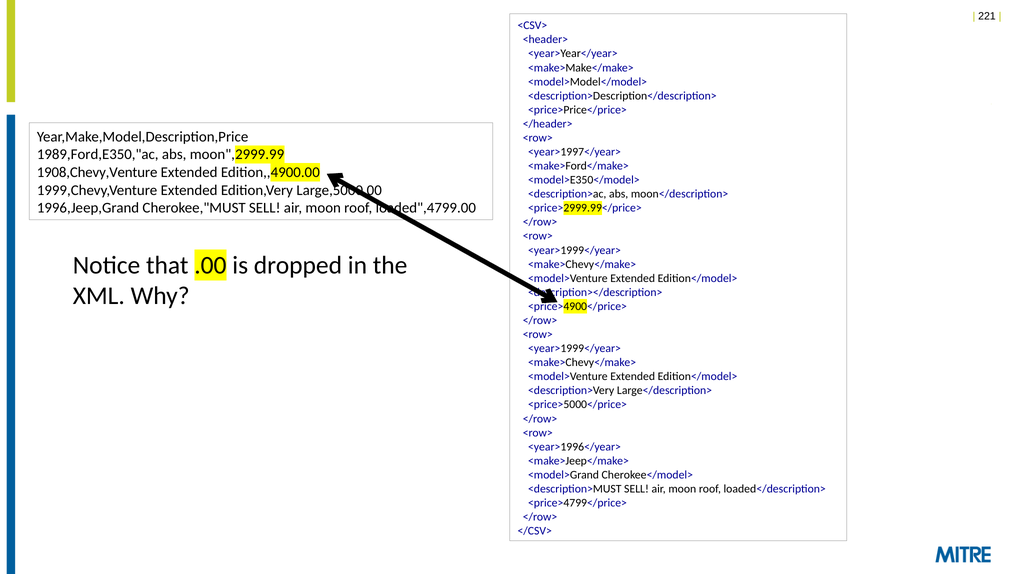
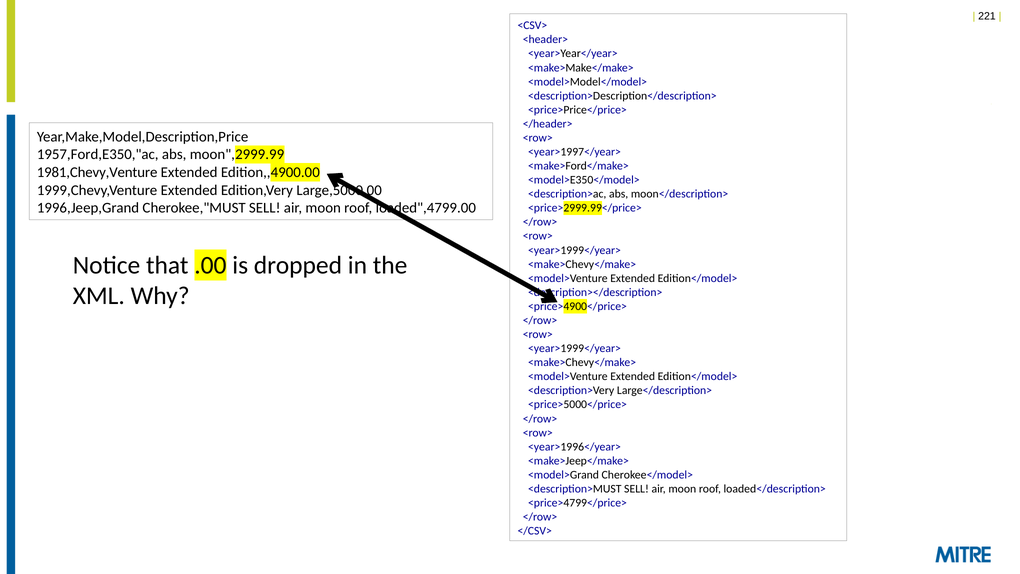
1989,Ford,E350,"ac: 1989,Ford,E350,"ac -> 1957,Ford,E350,"ac (98, 154)
1908,Chevy,Venture: 1908,Chevy,Venture -> 1981,Chevy,Venture (97, 172)
